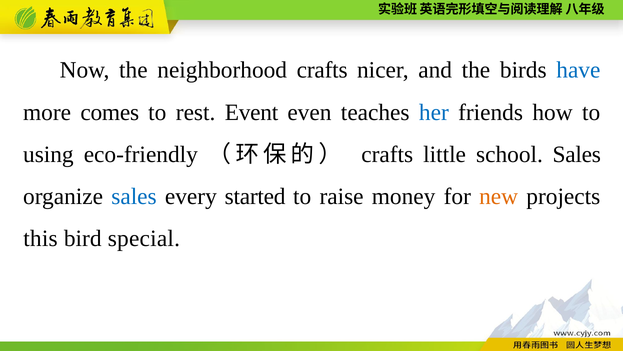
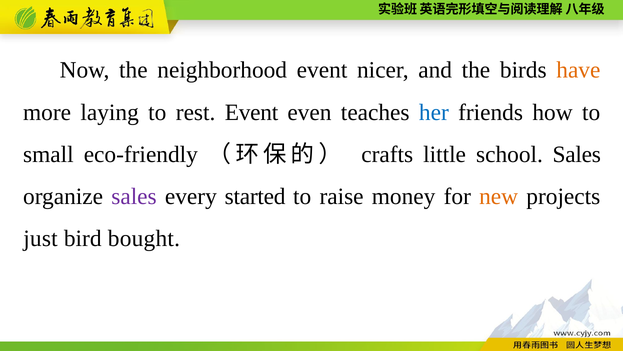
neighborhood crafts: crafts -> event (322, 70)
have colour: blue -> orange (578, 70)
comes: comes -> laying (110, 112)
using: using -> small (48, 154)
sales colour: blue -> purple (134, 196)
this: this -> just (40, 238)
special: special -> bought (144, 238)
